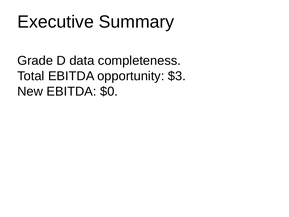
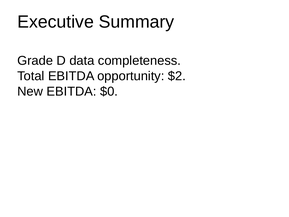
$3: $3 -> $2 (177, 76)
